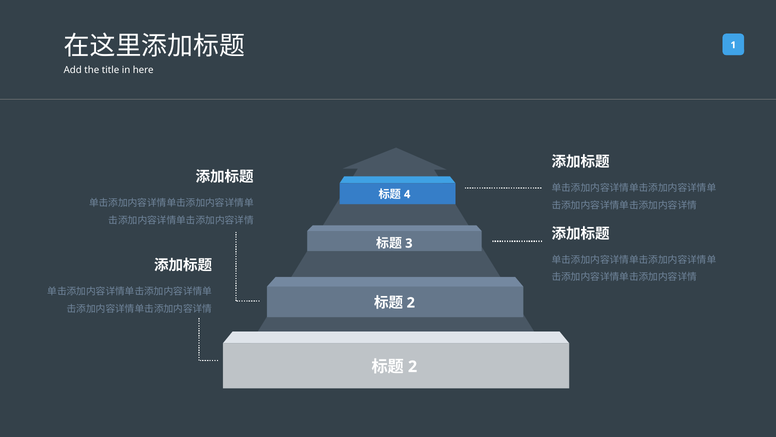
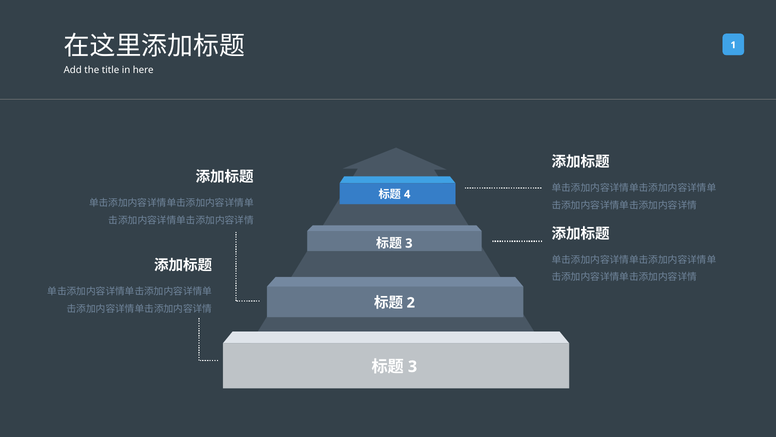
2: 2 -> 3 (413, 366)
